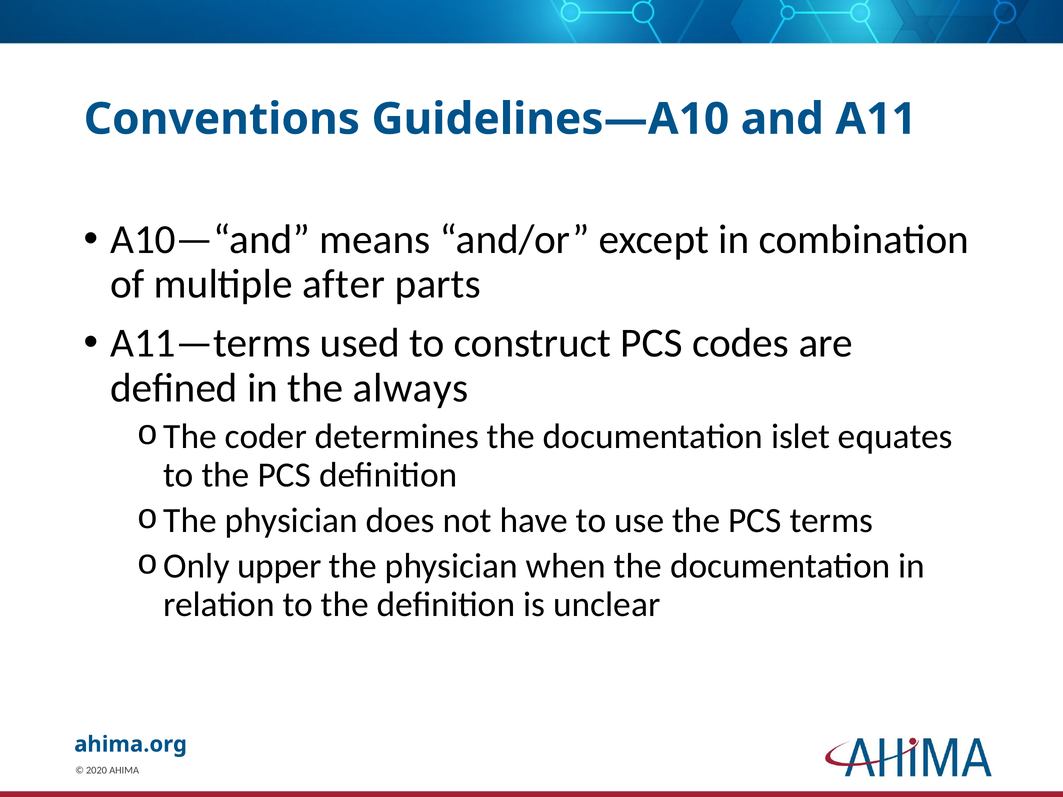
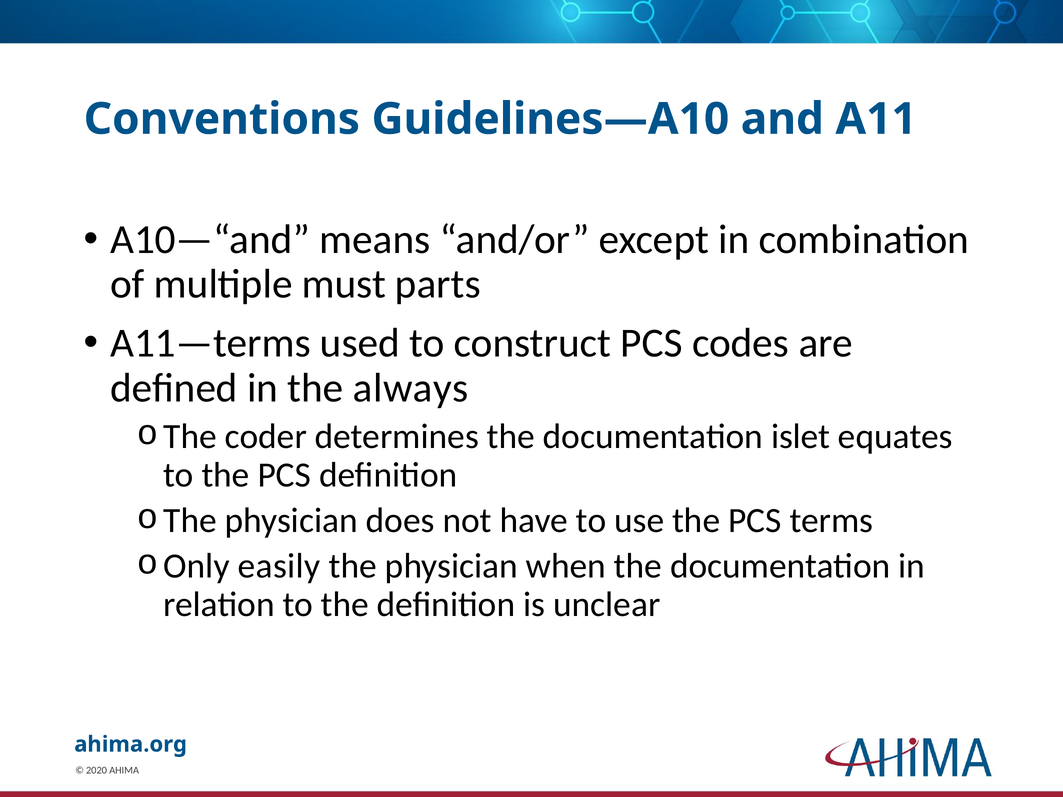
after: after -> must (344, 284)
upper: upper -> easily (279, 566)
